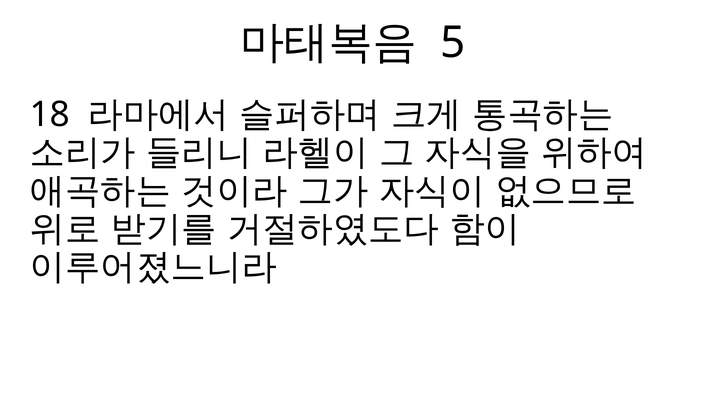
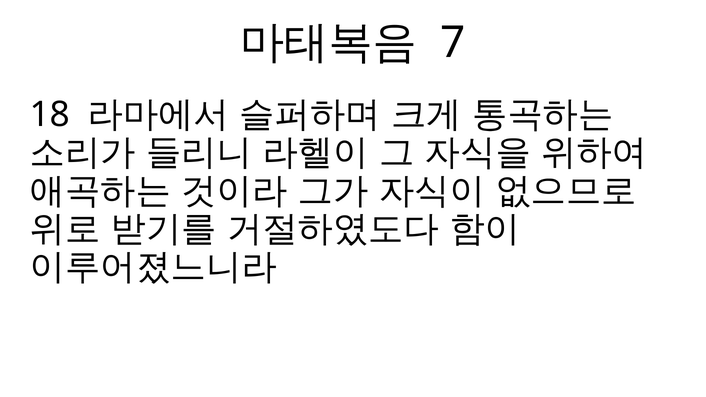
5: 5 -> 7 (453, 43)
